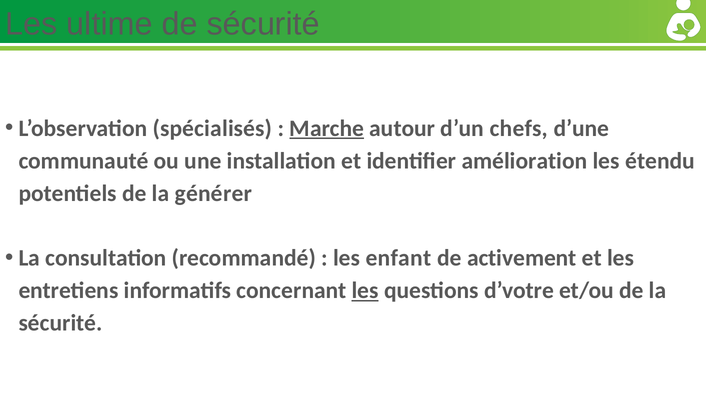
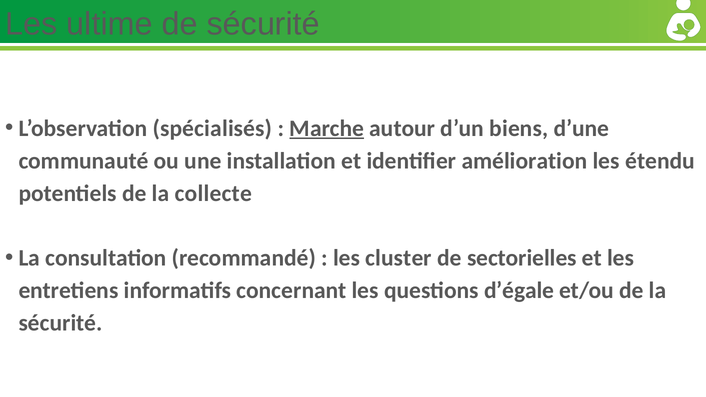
chefs: chefs -> biens (519, 128)
générer: générer -> collecte (213, 193)
enfant: enfant -> cluster (399, 258)
activement: activement -> sectorielles (522, 258)
les underline: present -> none (365, 291)
d’votre: d’votre -> d’égale (519, 291)
